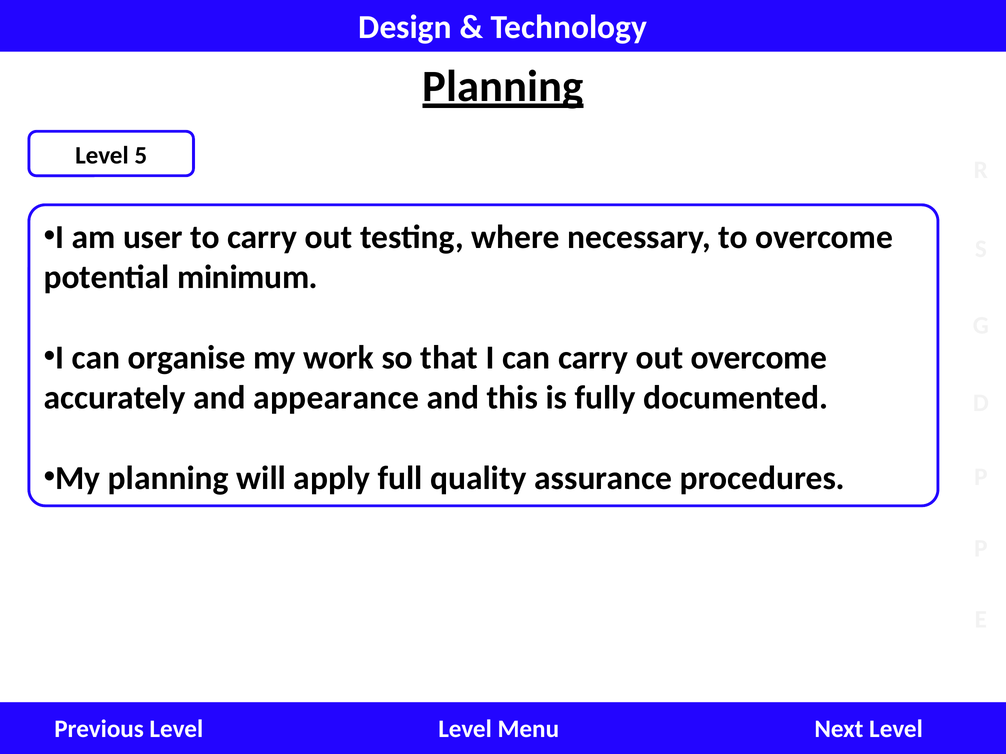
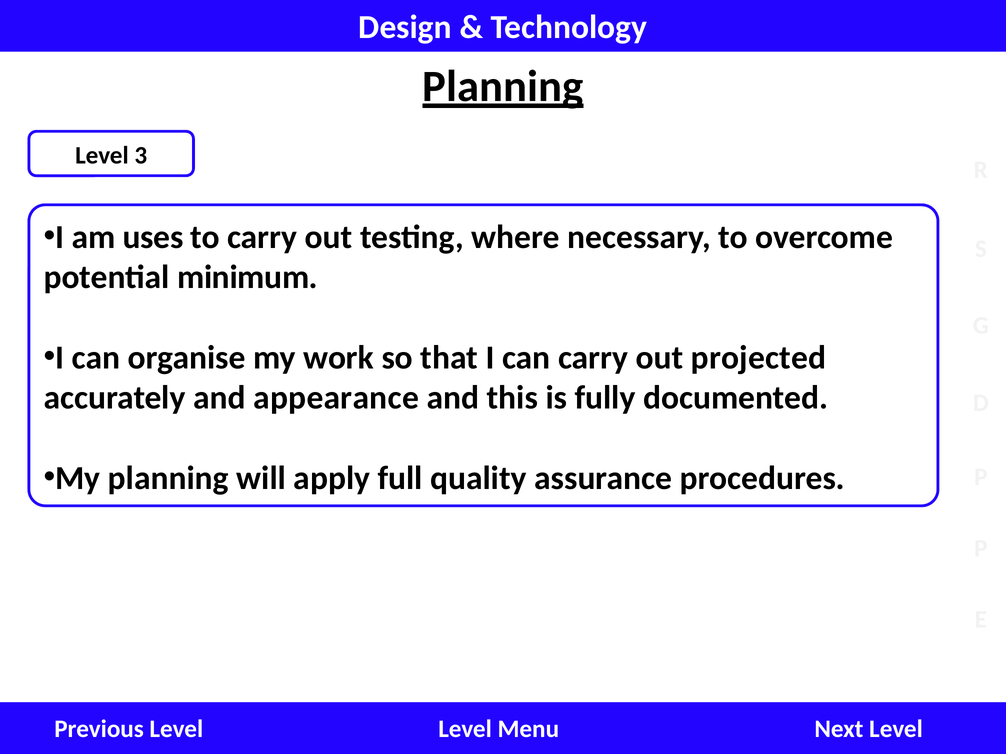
5: 5 -> 3 (141, 155)
user: user -> uses (153, 237)
out overcome: overcome -> projected (759, 358)
